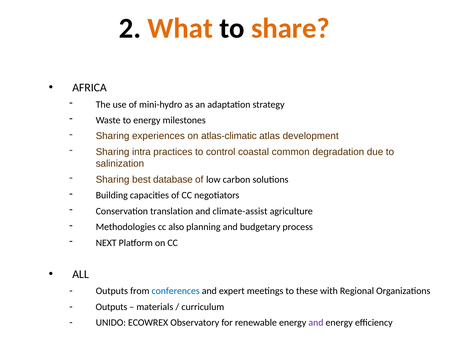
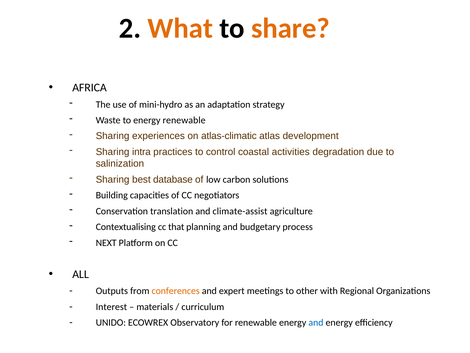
energy milestones: milestones -> renewable (184, 120)
common: common -> activities (291, 152)
Methodologies: Methodologies -> Contextualising (126, 227)
also: also -> that (176, 227)
conferences colour: blue -> orange (176, 291)
these: these -> other (307, 291)
Outputs: Outputs -> Interest (111, 306)
and colour: purple -> blue (316, 322)
